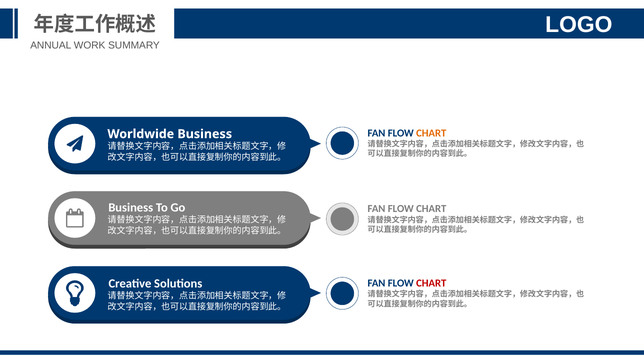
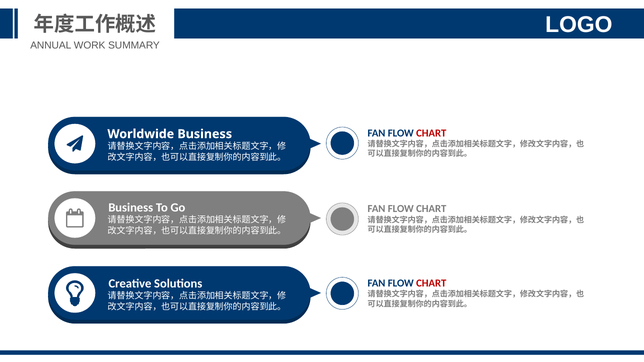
CHART colour: orange -> red (431, 133)
